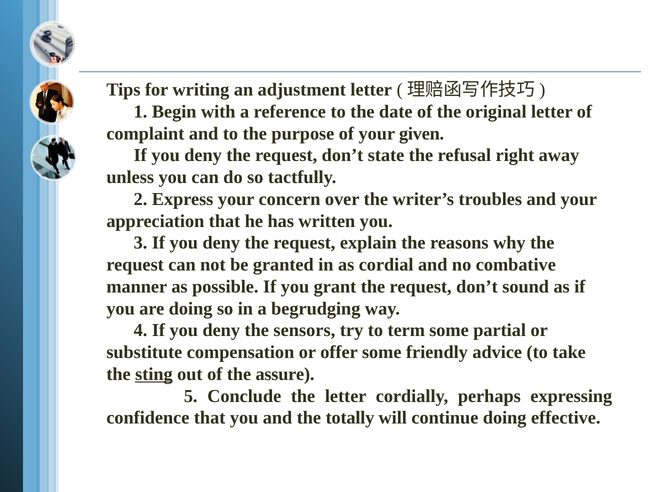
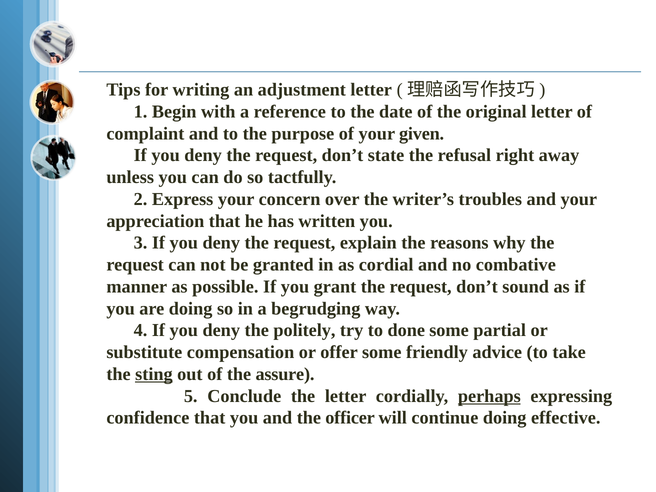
sensors: sensors -> politely (304, 330)
term: term -> done (406, 330)
perhaps underline: none -> present (489, 396)
totally: totally -> officer (350, 418)
